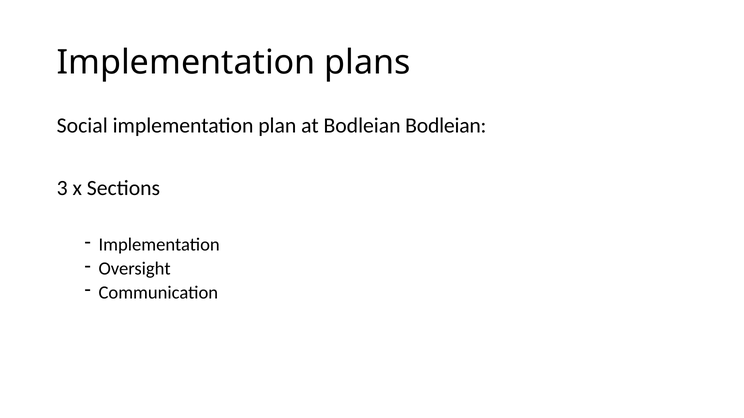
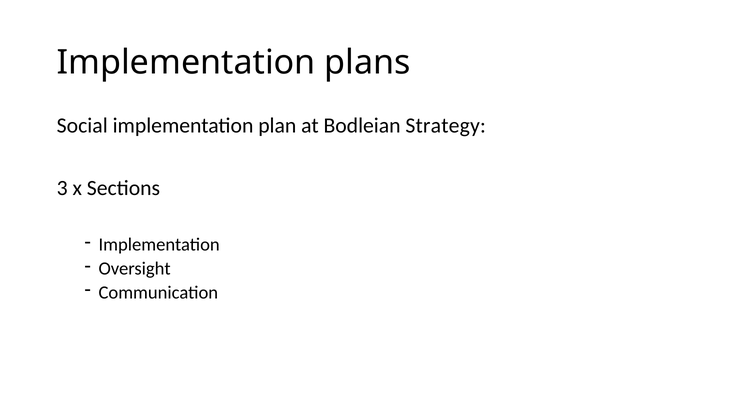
Bodleian Bodleian: Bodleian -> Strategy (446, 126)
